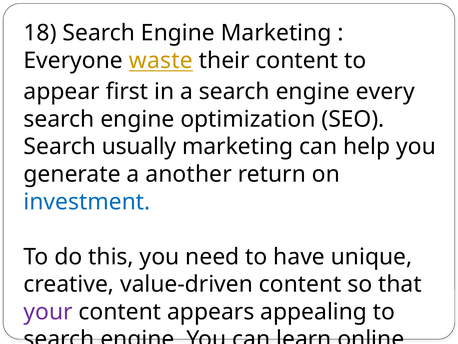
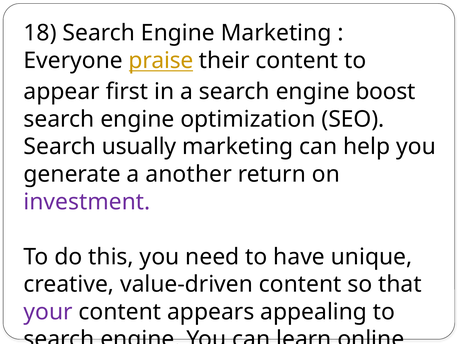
waste: waste -> praise (161, 60)
every: every -> boost (385, 92)
investment colour: blue -> purple (87, 201)
